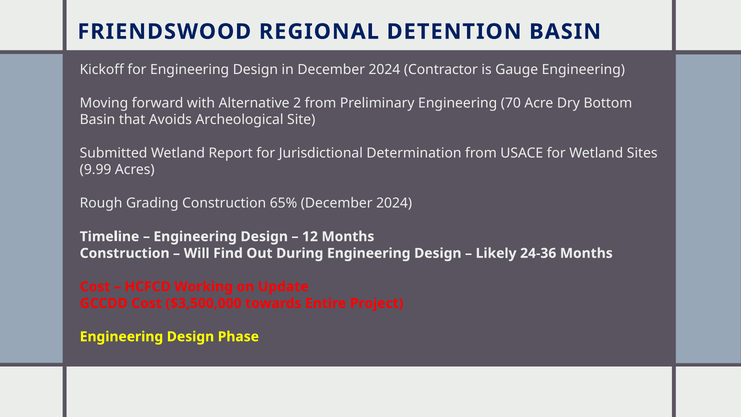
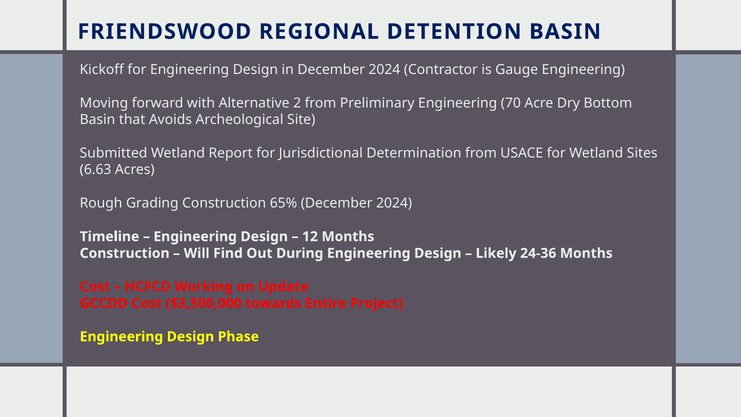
9.99: 9.99 -> 6.63 (96, 170)
